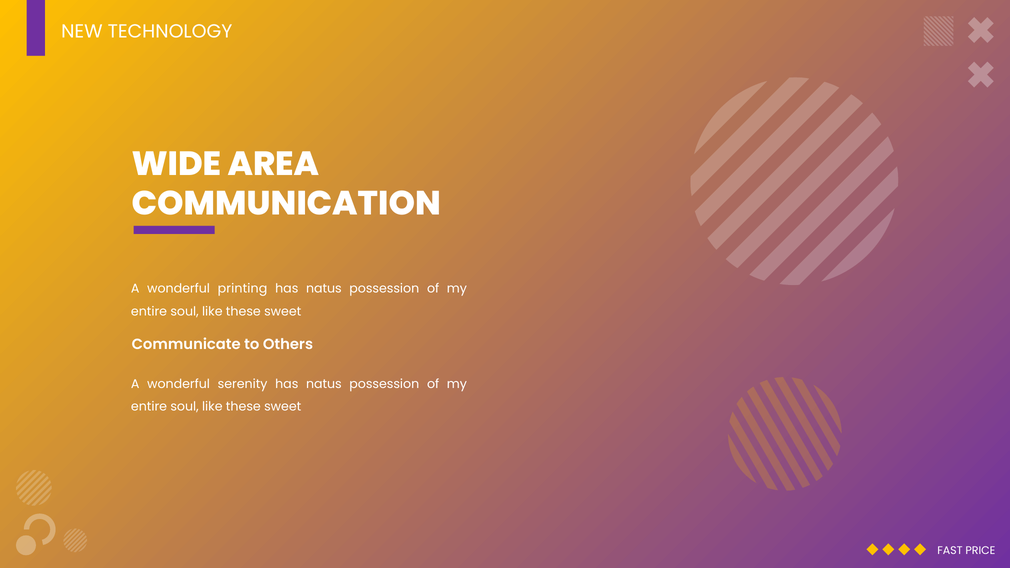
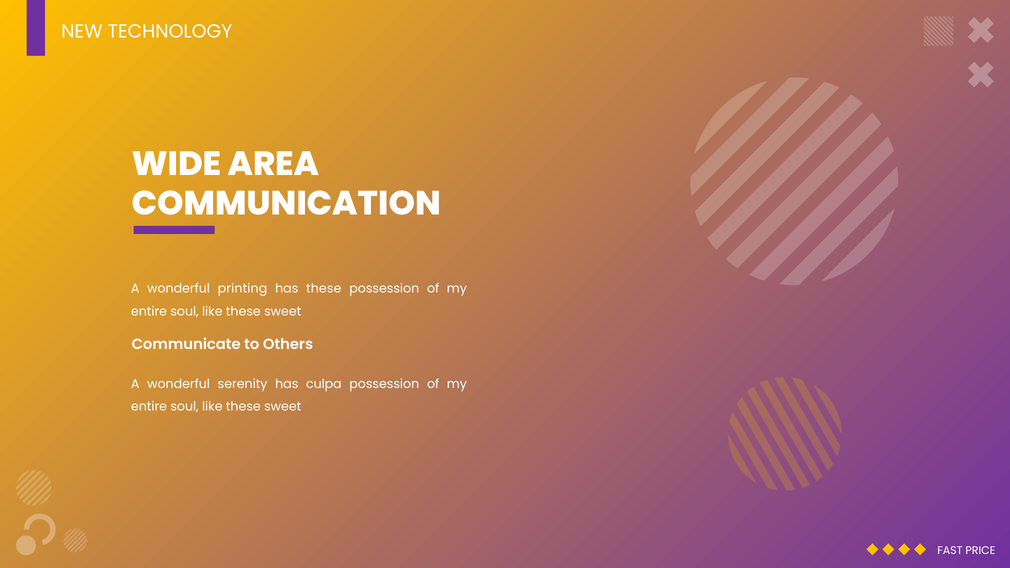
natus: natus -> these (324, 289)
serenity has natus: natus -> culpa (324, 384)
